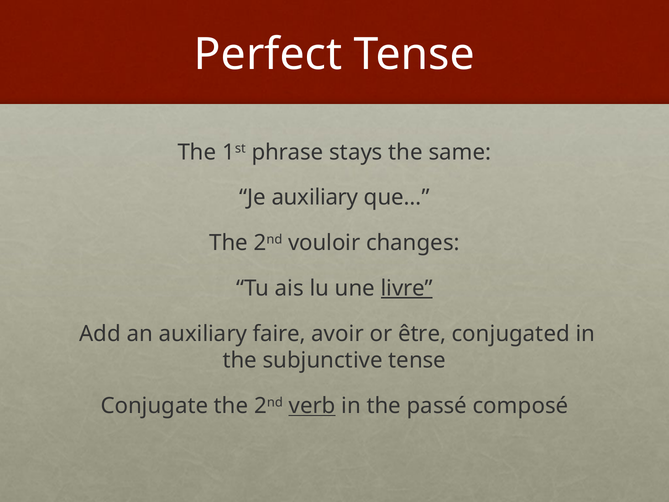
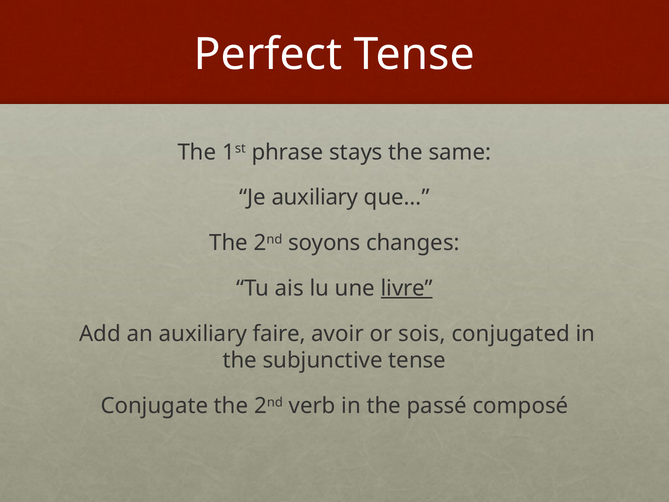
vouloir: vouloir -> soyons (324, 243)
être: être -> sois (422, 334)
verb underline: present -> none (312, 406)
